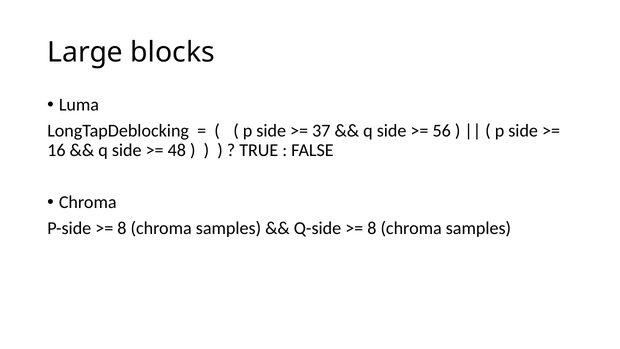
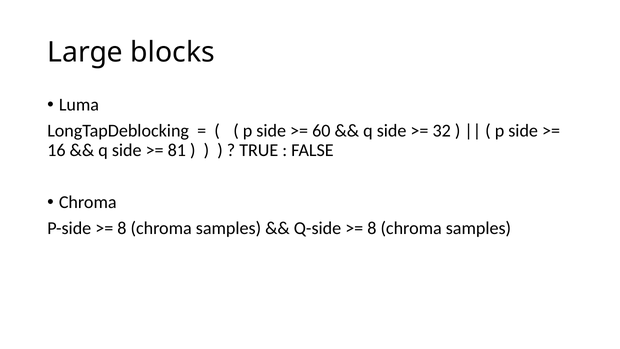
37: 37 -> 60 (321, 131)
56: 56 -> 32 (442, 131)
48: 48 -> 81 (177, 150)
